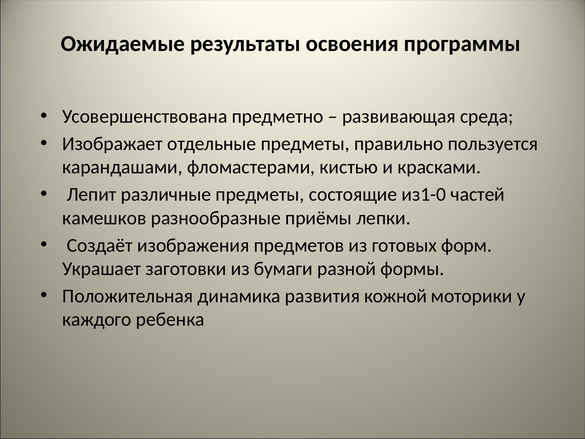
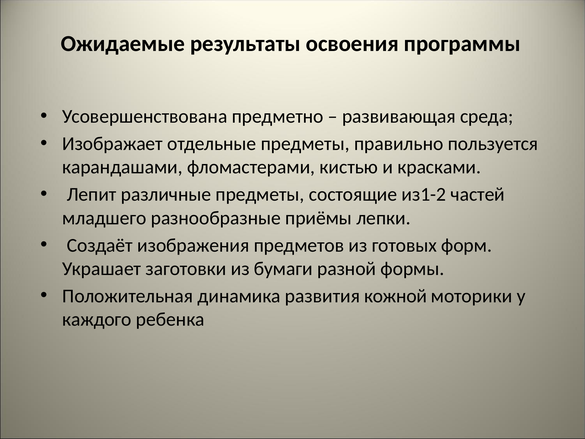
из1-0: из1-0 -> из1-2 (424, 194)
камешков: камешков -> младшего (104, 218)
